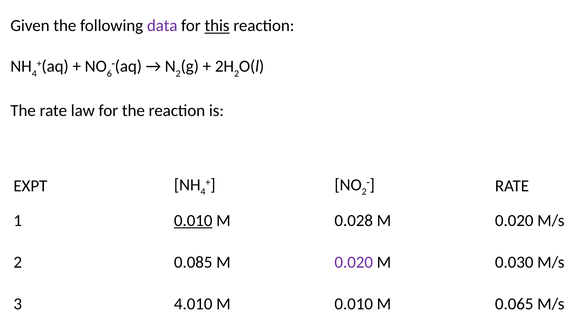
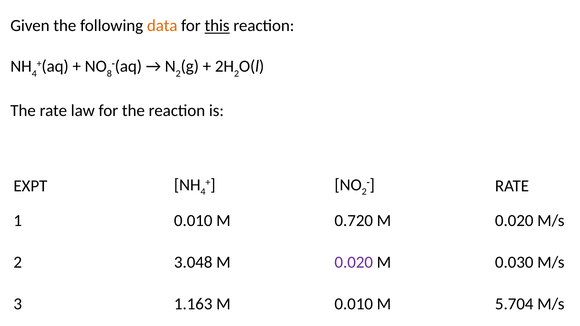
data colour: purple -> orange (162, 26)
6: 6 -> 8 (109, 74)
0.010 underline: present -> none (193, 221)
0.028: 0.028 -> 0.720 (354, 221)
0.085: 0.085 -> 3.048 (193, 262)
4.010: 4.010 -> 1.163 (193, 304)
0.065: 0.065 -> 5.704 (514, 304)
